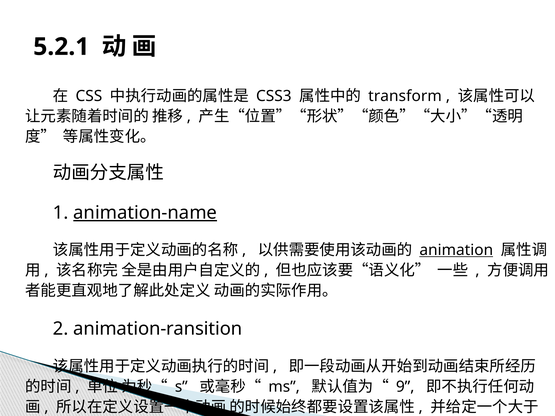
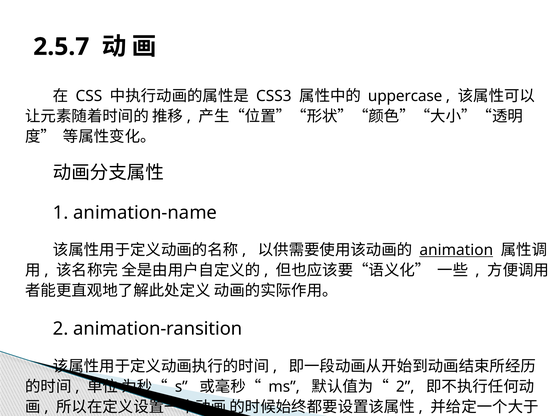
5.2.1: 5.2.1 -> 2.5.7 (61, 47)
transform: transform -> uppercase (405, 96)
animation-name underline: present -> none (145, 213)
9: 9 -> 2 (405, 387)
